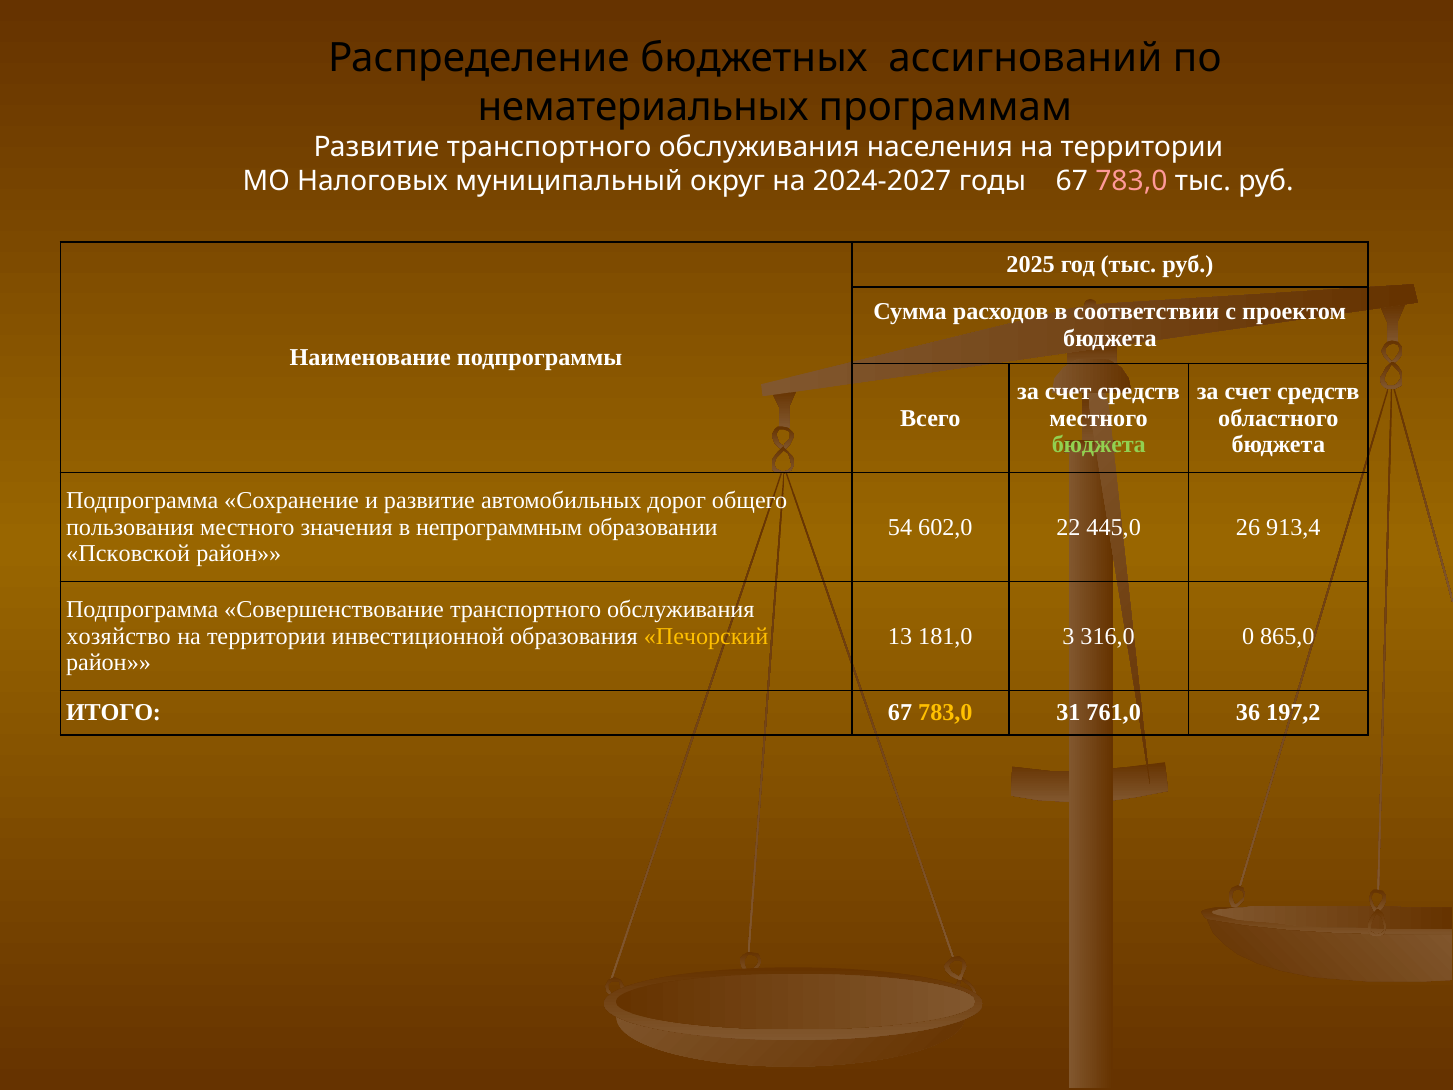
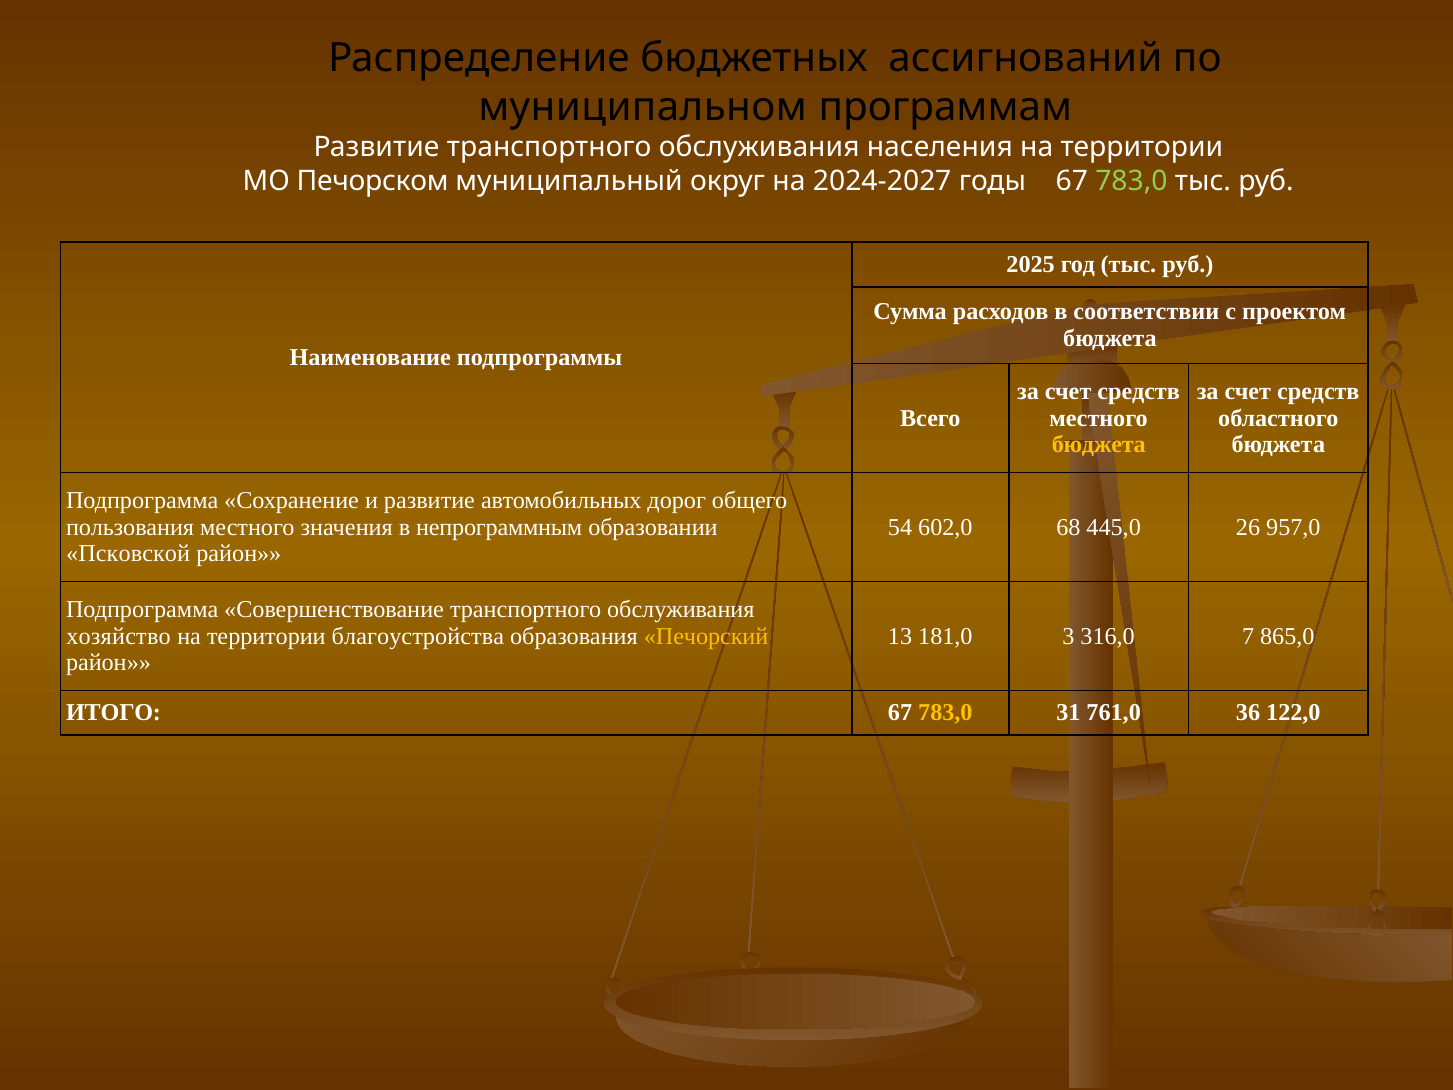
нематериальных: нематериальных -> муниципальном (643, 107)
Налоговых: Налоговых -> Печорском (373, 181)
783,0 colour: pink -> light green (1131, 181)
бюджета colour: light green -> yellow (1099, 445)
22: 22 -> 68 (1068, 527)
913,4: 913,4 -> 957,0 (1293, 527)
инвестиционной: инвестиционной -> благоустройства (418, 636)
0: 0 -> 7 (1248, 636)
197,2: 197,2 -> 122,0 (1293, 713)
